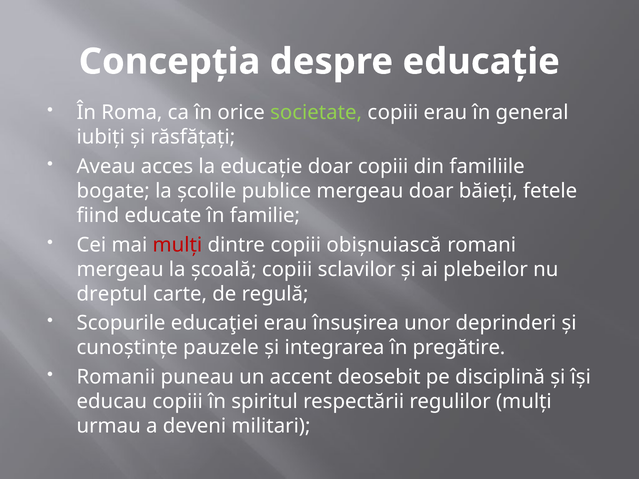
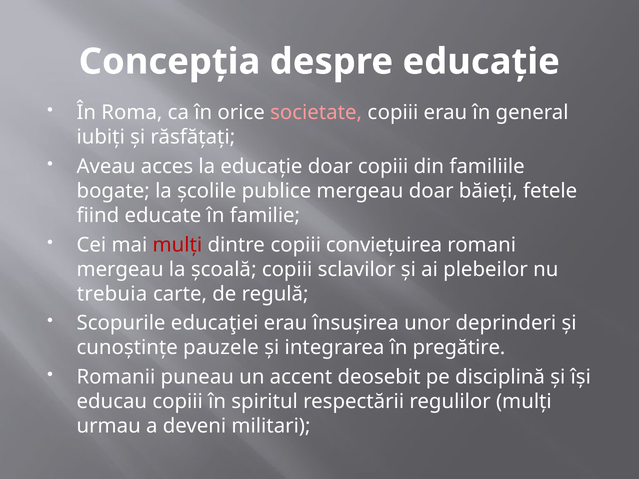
societate colour: light green -> pink (316, 113)
obișnuiască: obișnuiască -> conviețuirea (384, 245)
dreptul: dreptul -> trebuia (112, 294)
